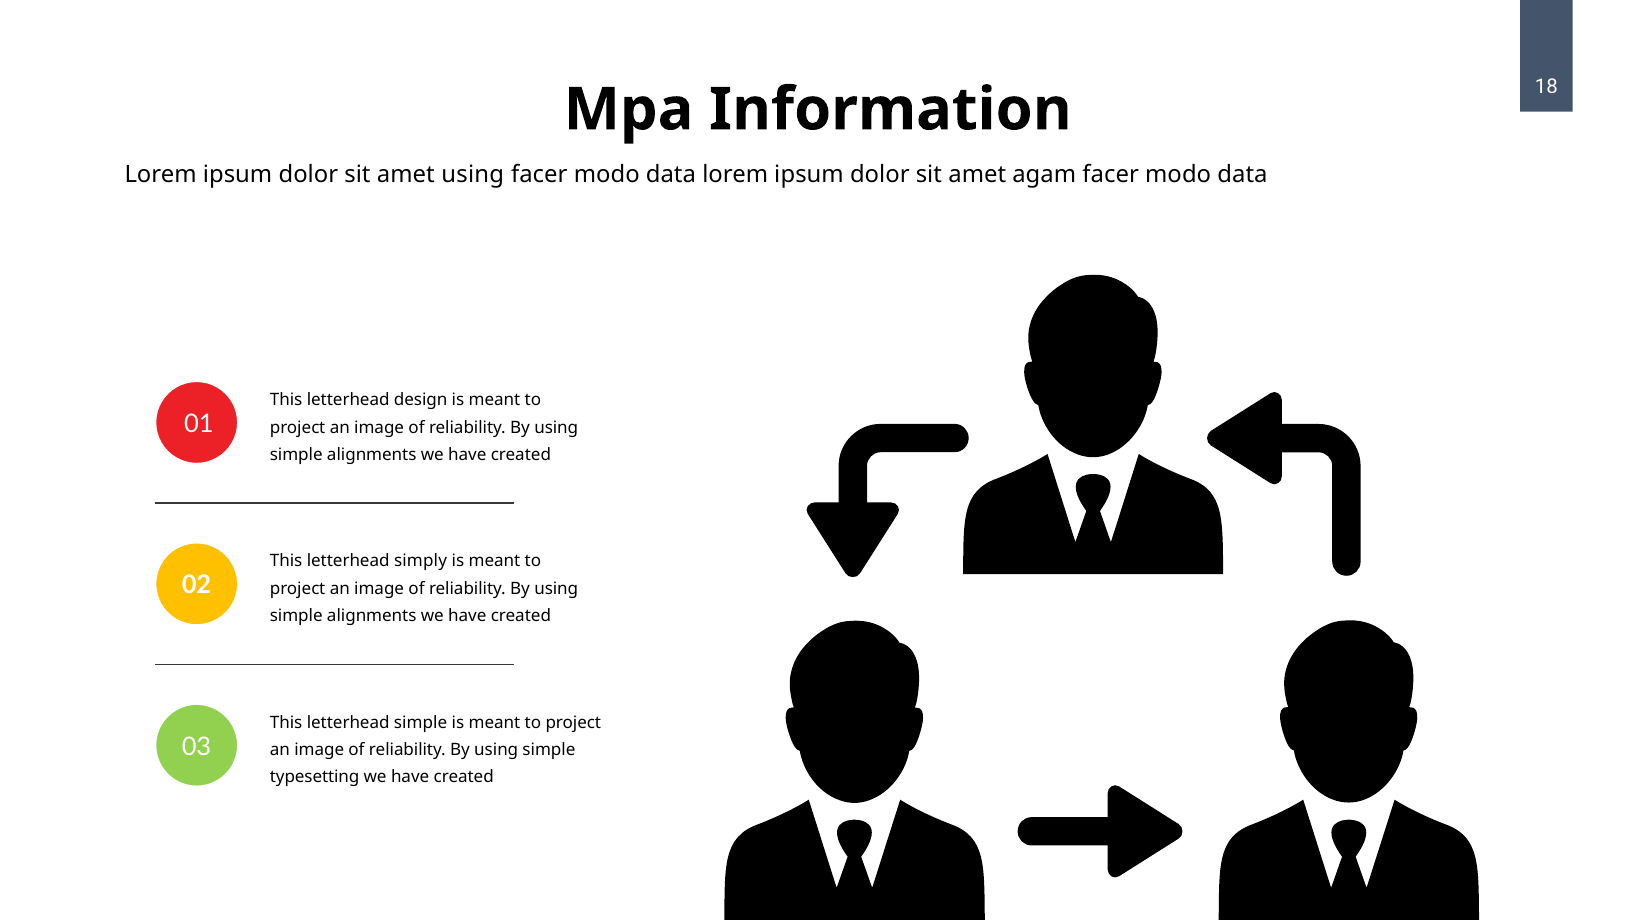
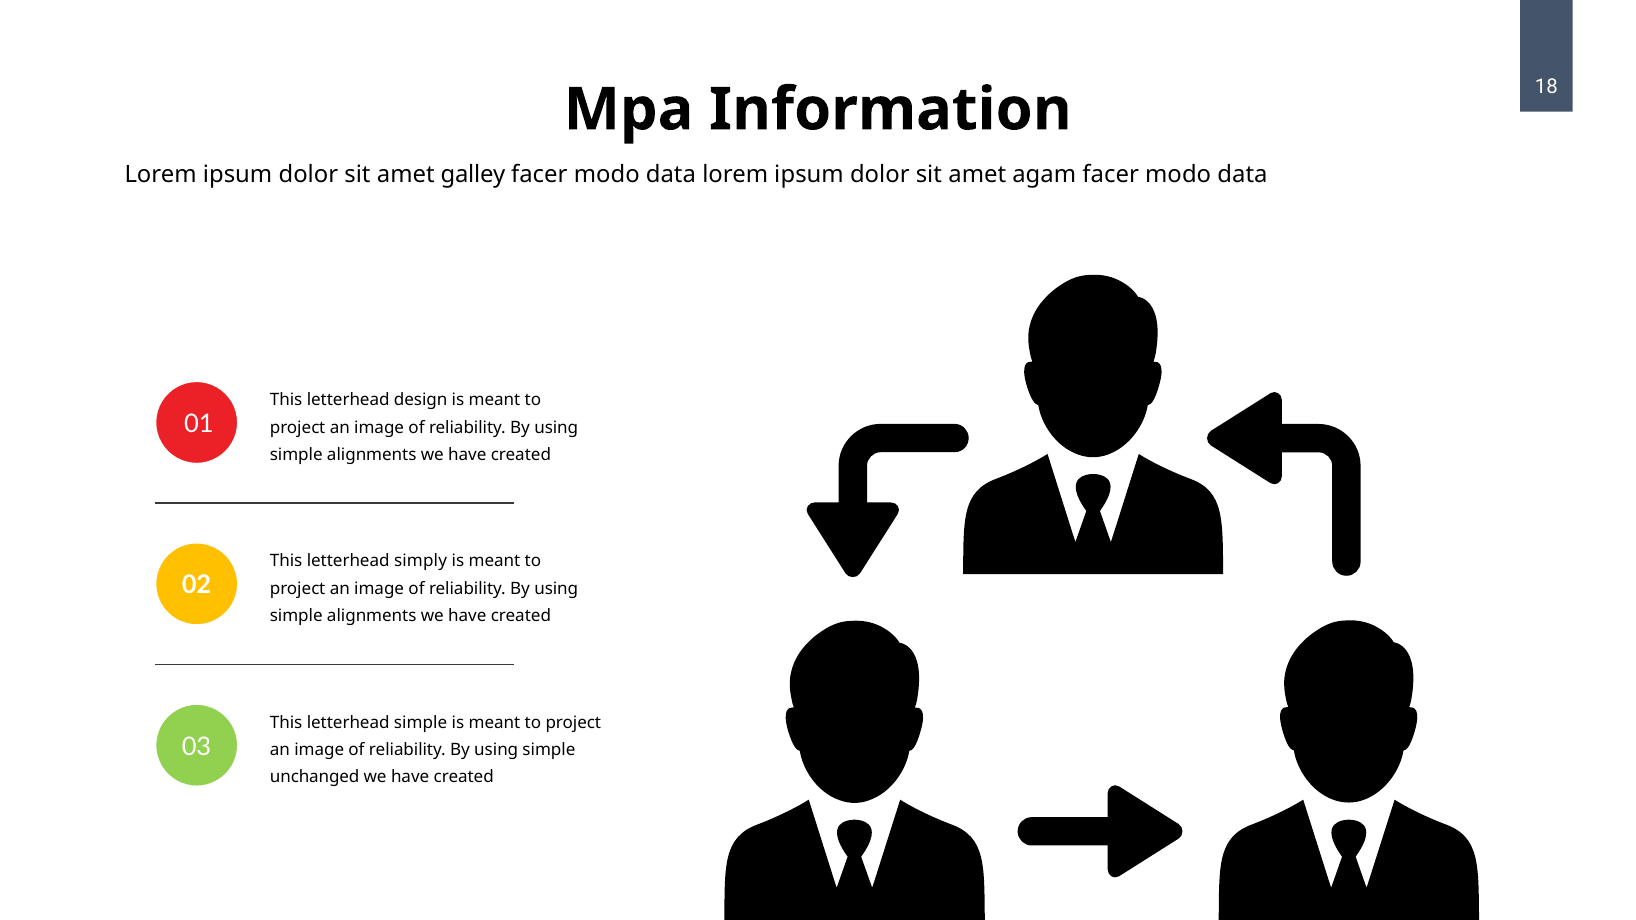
amet using: using -> galley (473, 174)
typesetting: typesetting -> unchanged (315, 777)
